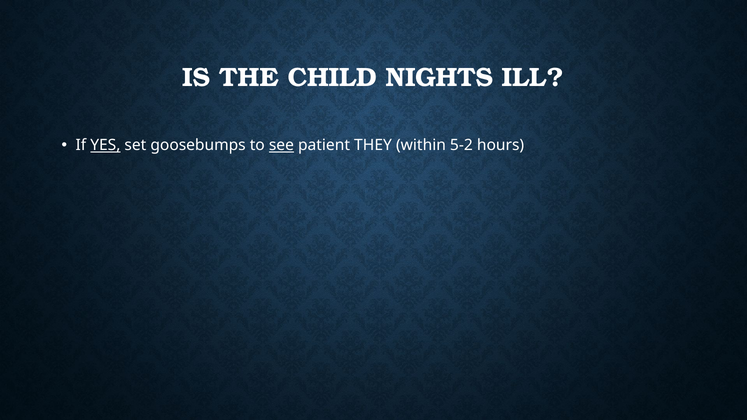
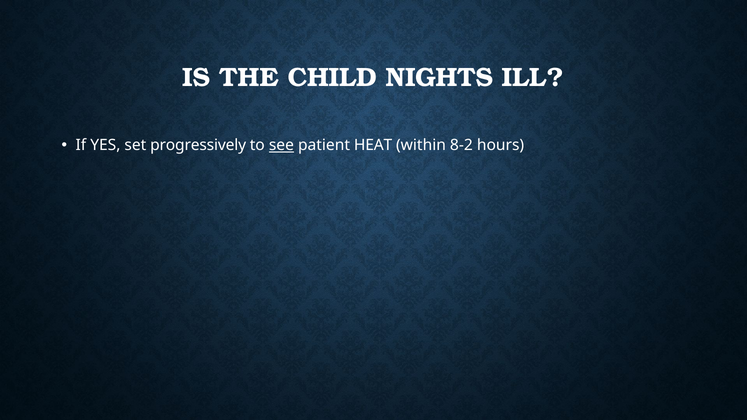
YES underline: present -> none (105, 145)
goosebumps: goosebumps -> progressively (198, 145)
THEY: THEY -> HEAT (373, 145)
5-2: 5-2 -> 8-2 (461, 145)
